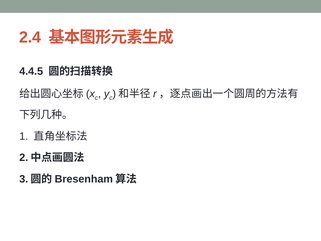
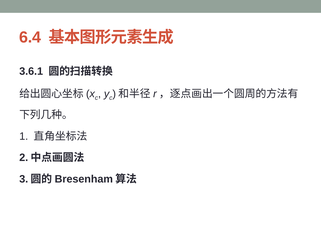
2.4: 2.4 -> 6.4 (30, 37)
4.4.5: 4.4.5 -> 3.6.1 (31, 71)
